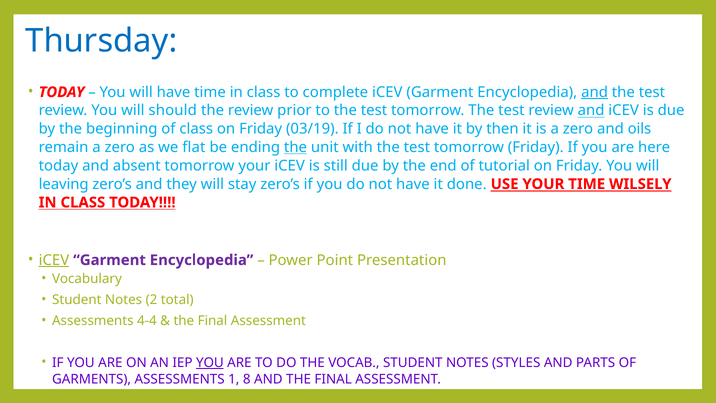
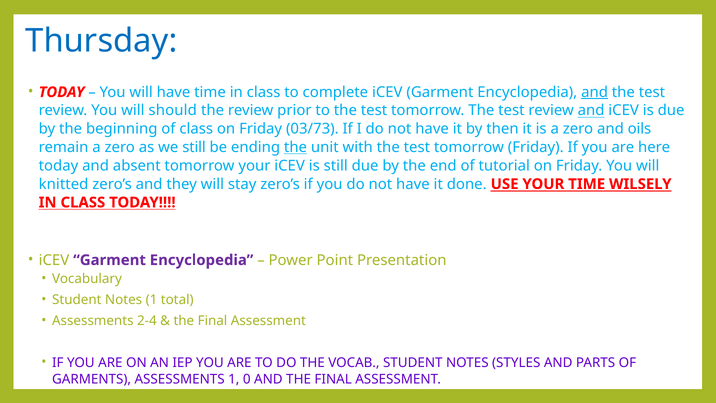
03/19: 03/19 -> 03/73 (312, 129)
we flat: flat -> still (194, 147)
leaving: leaving -> knitted (64, 184)
iCEV underline: present -> none (54, 260)
Notes 2: 2 -> 1 (152, 300)
4-4: 4-4 -> 2-4 (147, 321)
YOU underline: present -> none (210, 362)
8: 8 -> 0 (247, 379)
